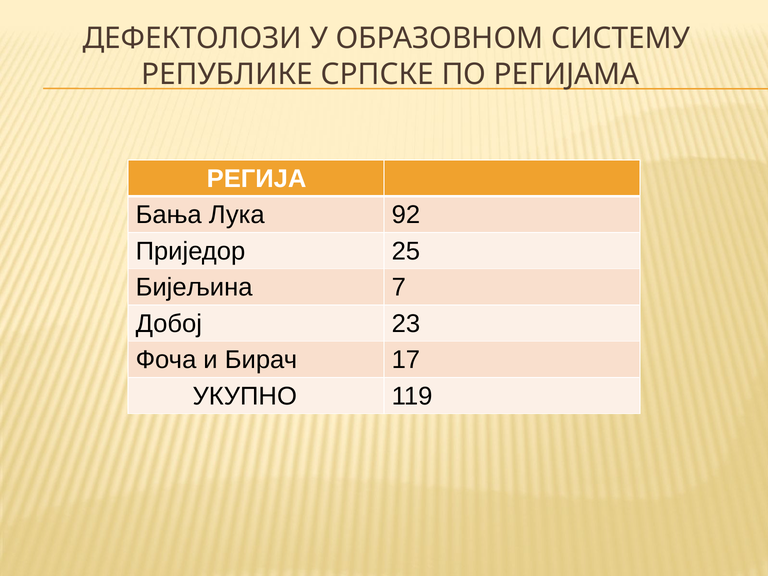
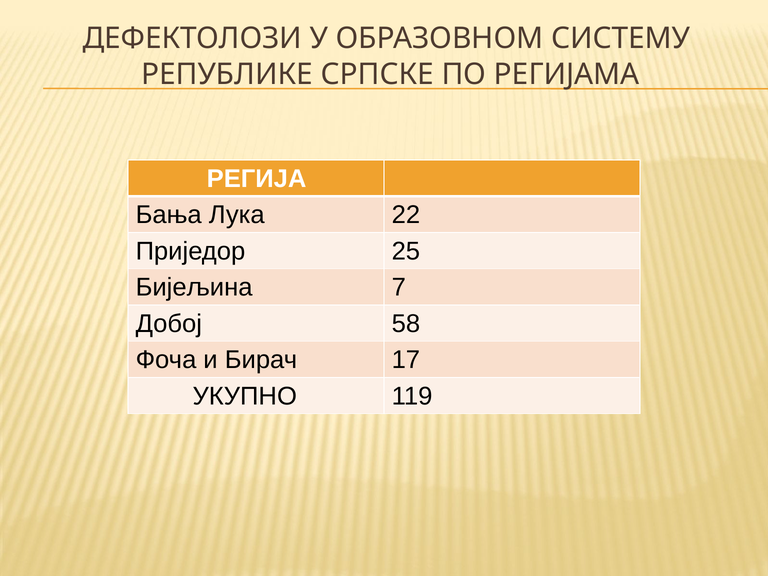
92: 92 -> 22 (406, 215)
23: 23 -> 58 (406, 324)
